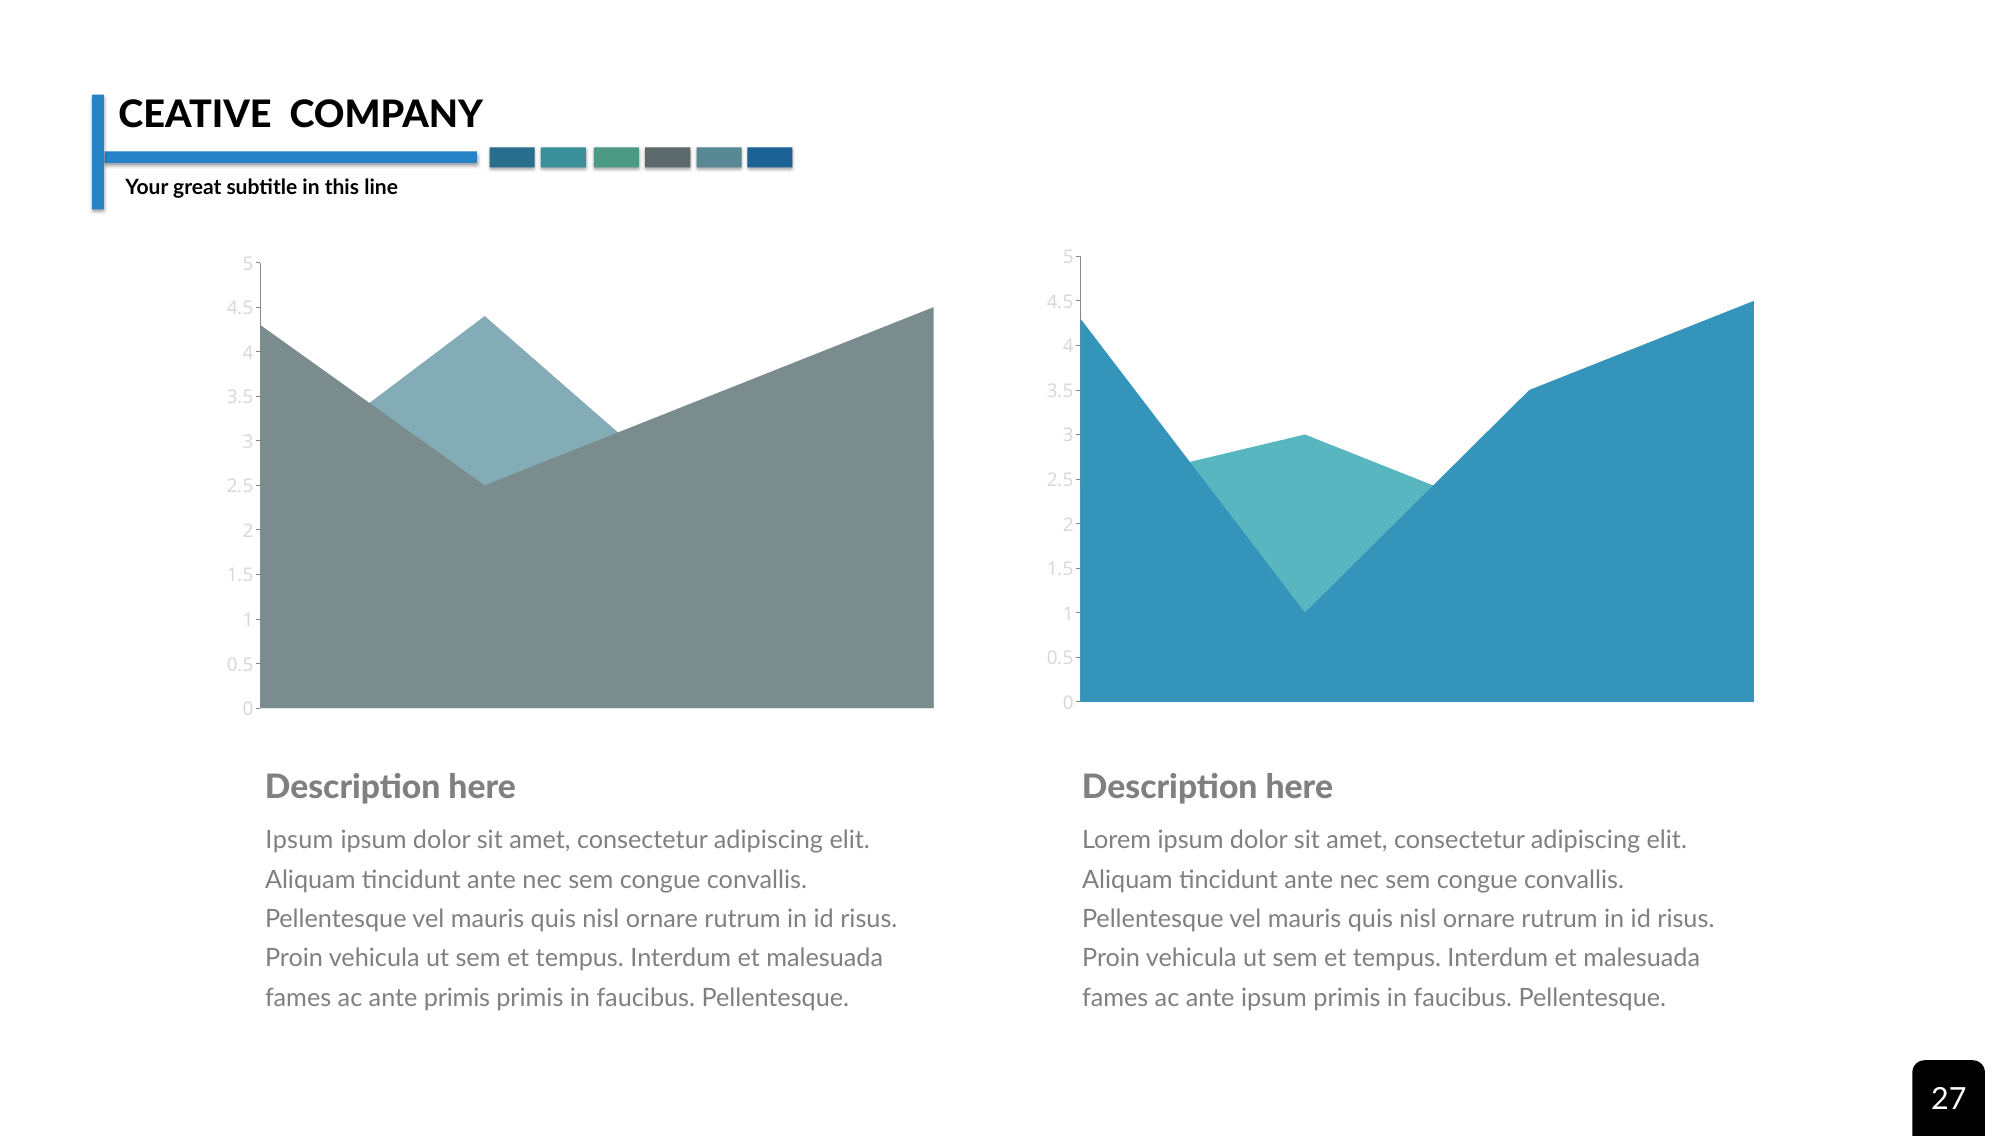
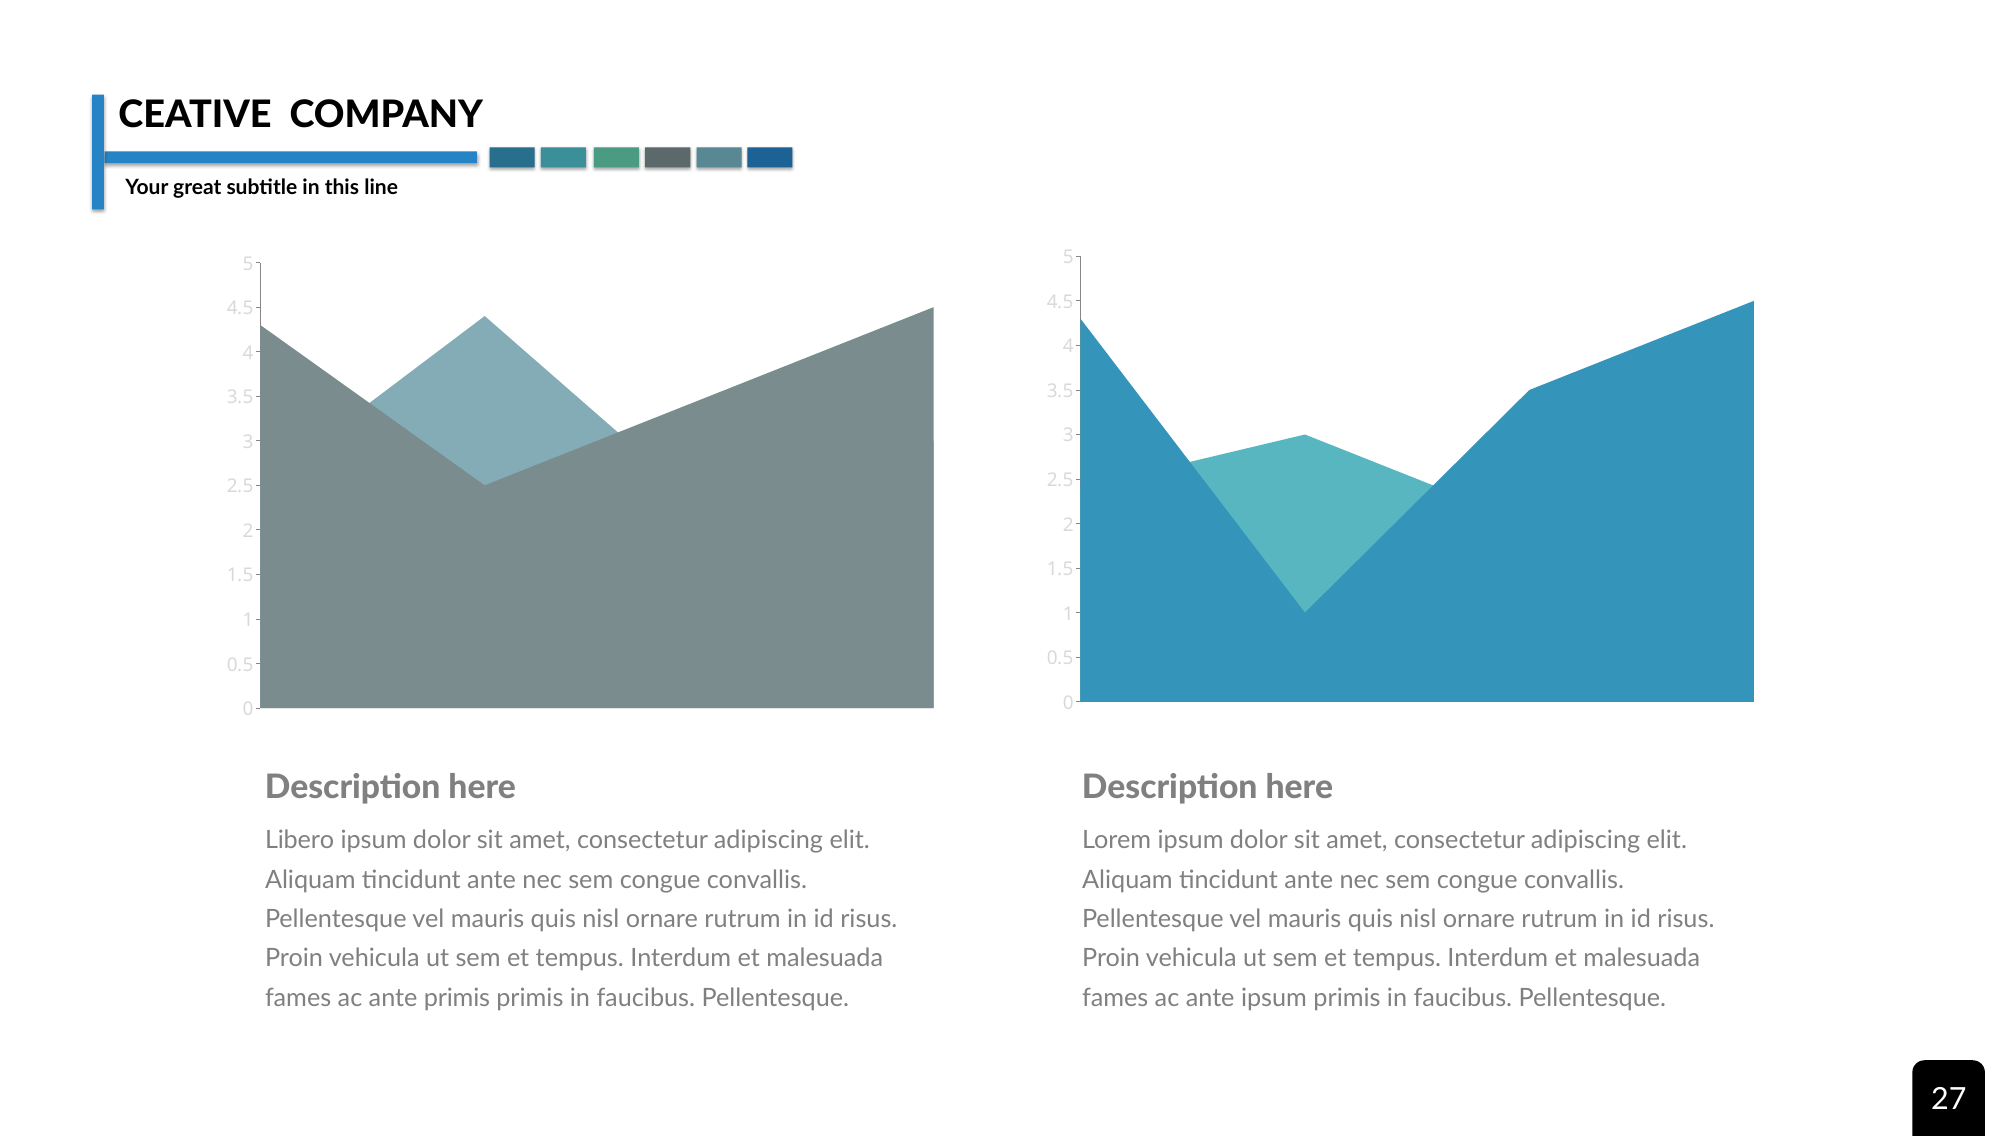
Ipsum: Ipsum -> Libero (300, 840)
